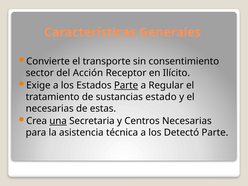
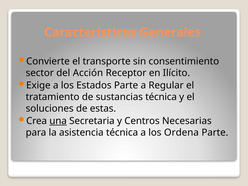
Parte underline: present -> none (126, 85)
sustancias estado: estado -> técnica (161, 97)
necesarias: necesarias -> soluciones (50, 108)
Detectó: Detectó -> Ordena (181, 132)
